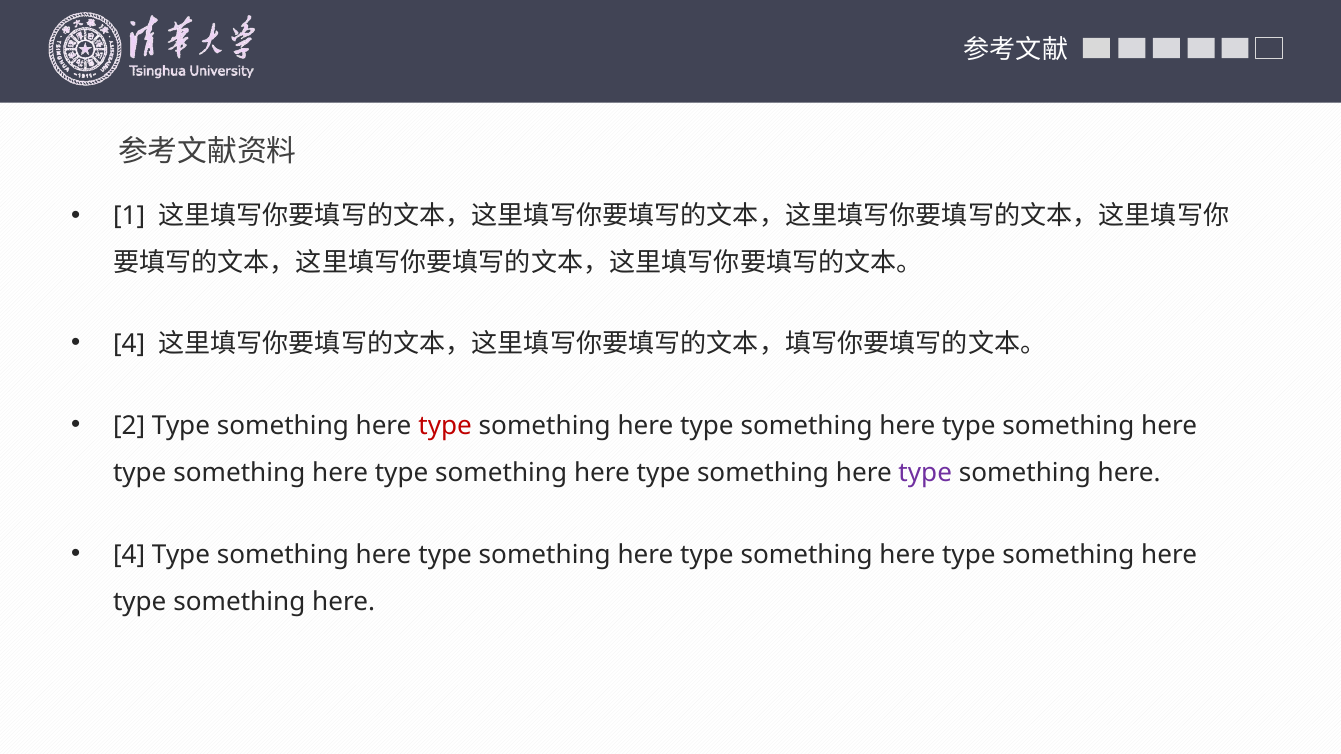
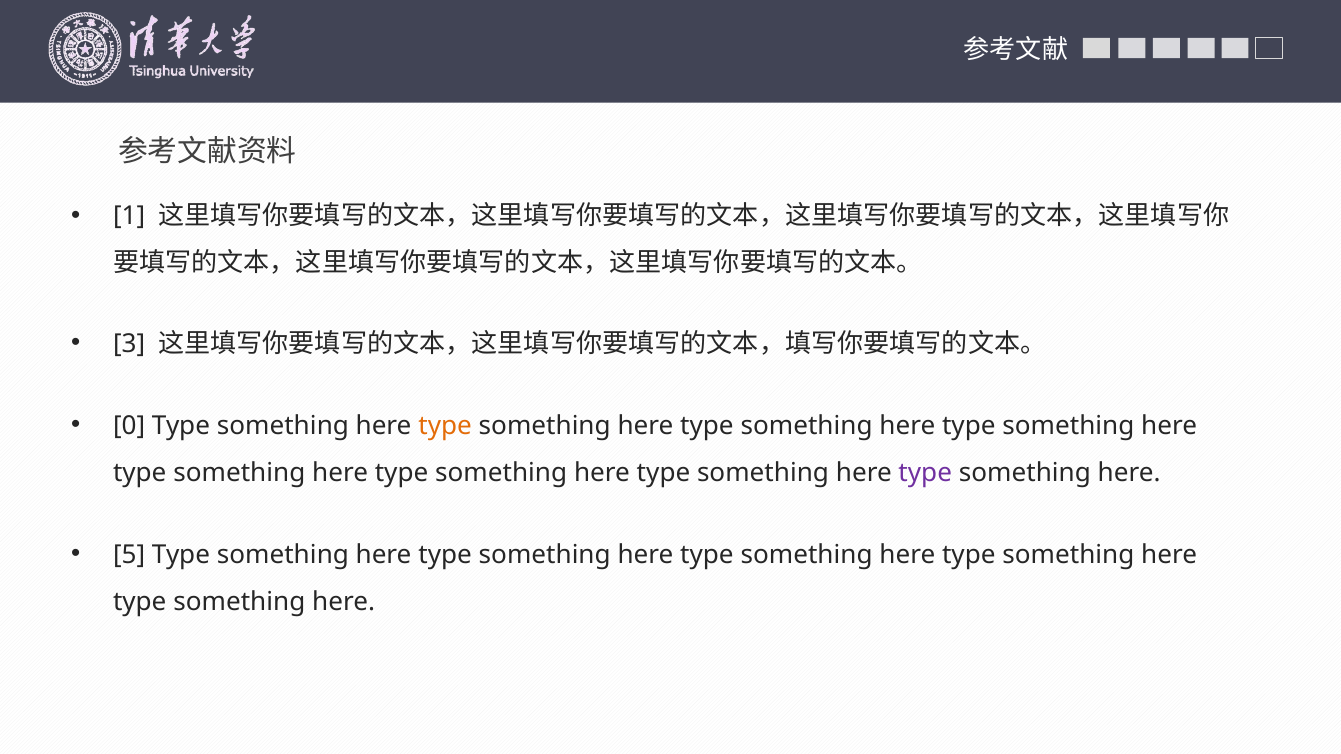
4: 4 -> 3 (129, 344)
2: 2 -> 0 (129, 426)
type colour: red -> orange (445, 426)
4: 4 -> 5 (129, 555)
